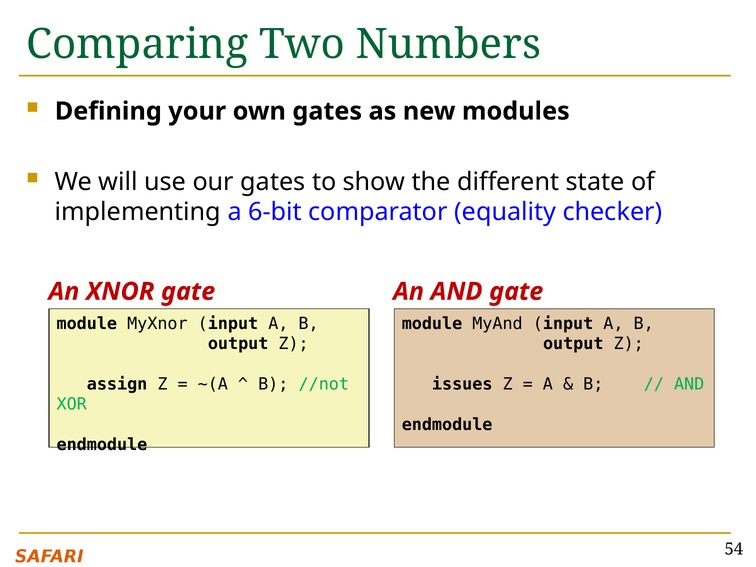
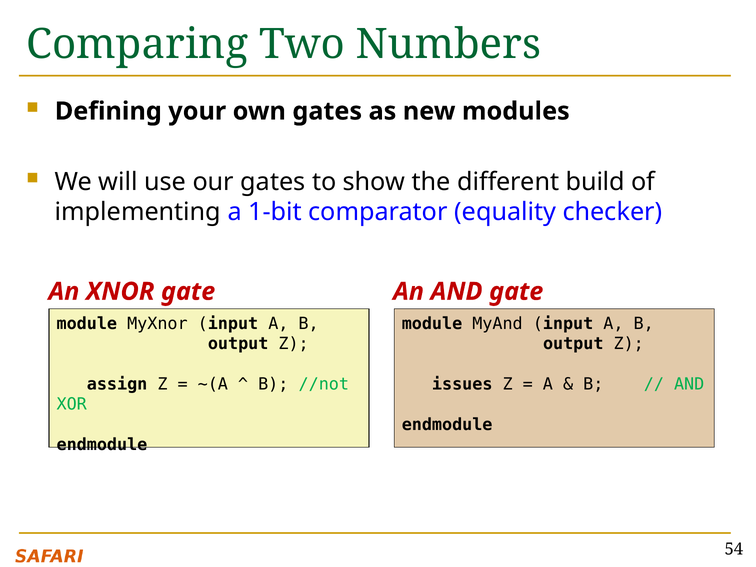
state: state -> build (595, 182)
6-bit: 6-bit -> 1-bit (275, 212)
